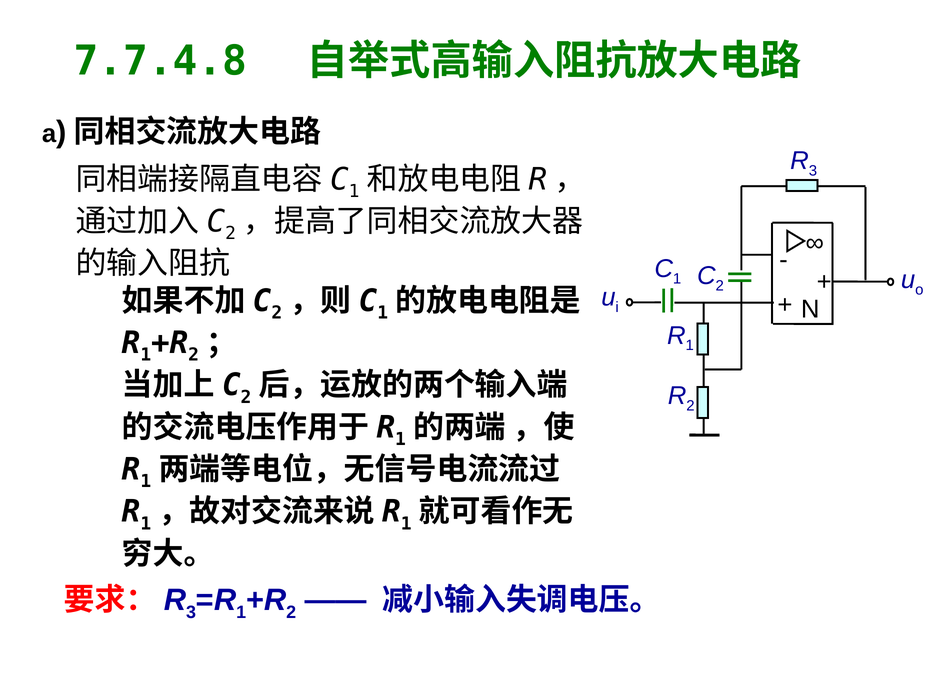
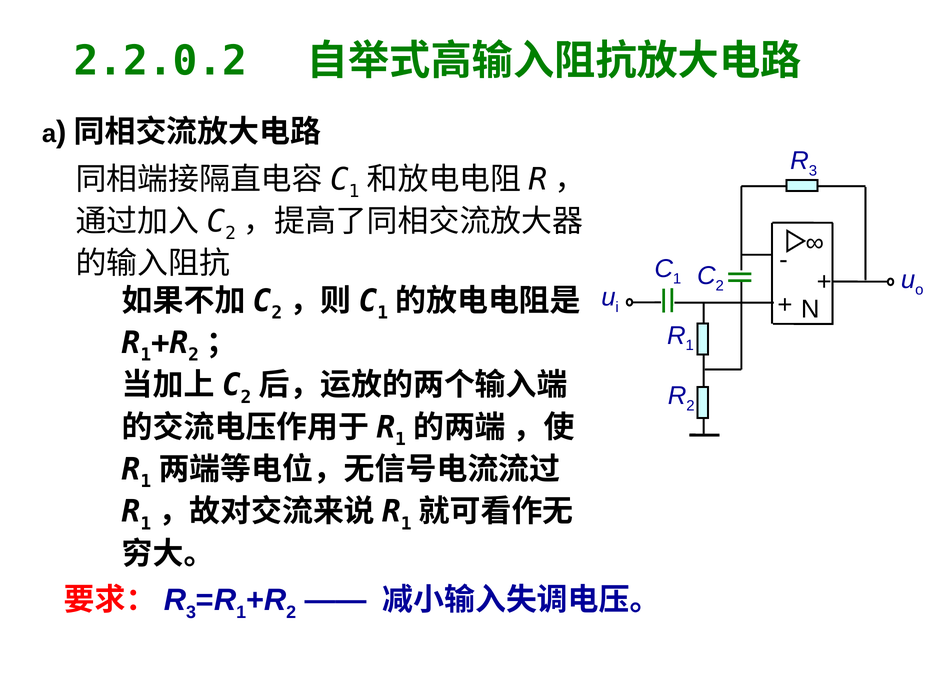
7.7.4.8: 7.7.4.8 -> 2.2.0.2 (160, 61)
